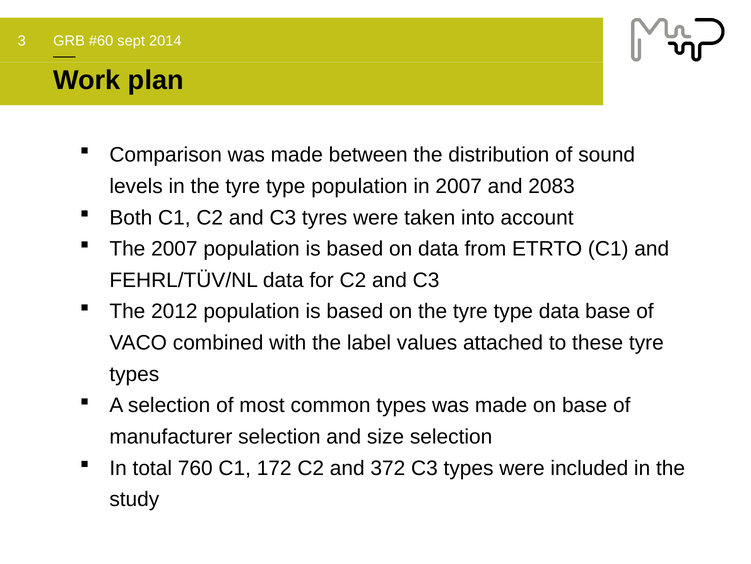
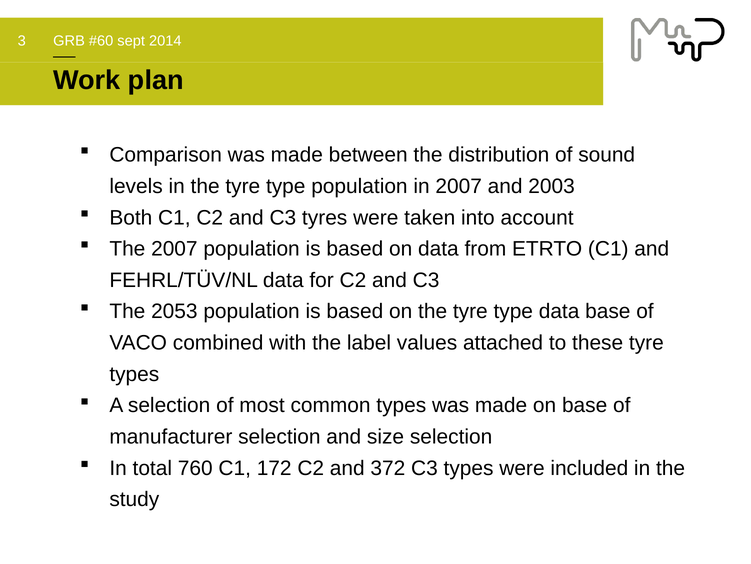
2083: 2083 -> 2003 (552, 186)
2012: 2012 -> 2053 (174, 311)
